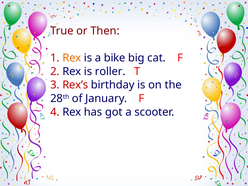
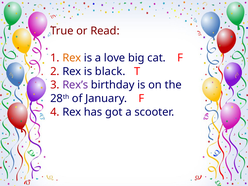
Then: Then -> Read (105, 31)
bike: bike -> love (115, 58)
roller: roller -> black (110, 71)
Rex’s colour: red -> purple (75, 85)
